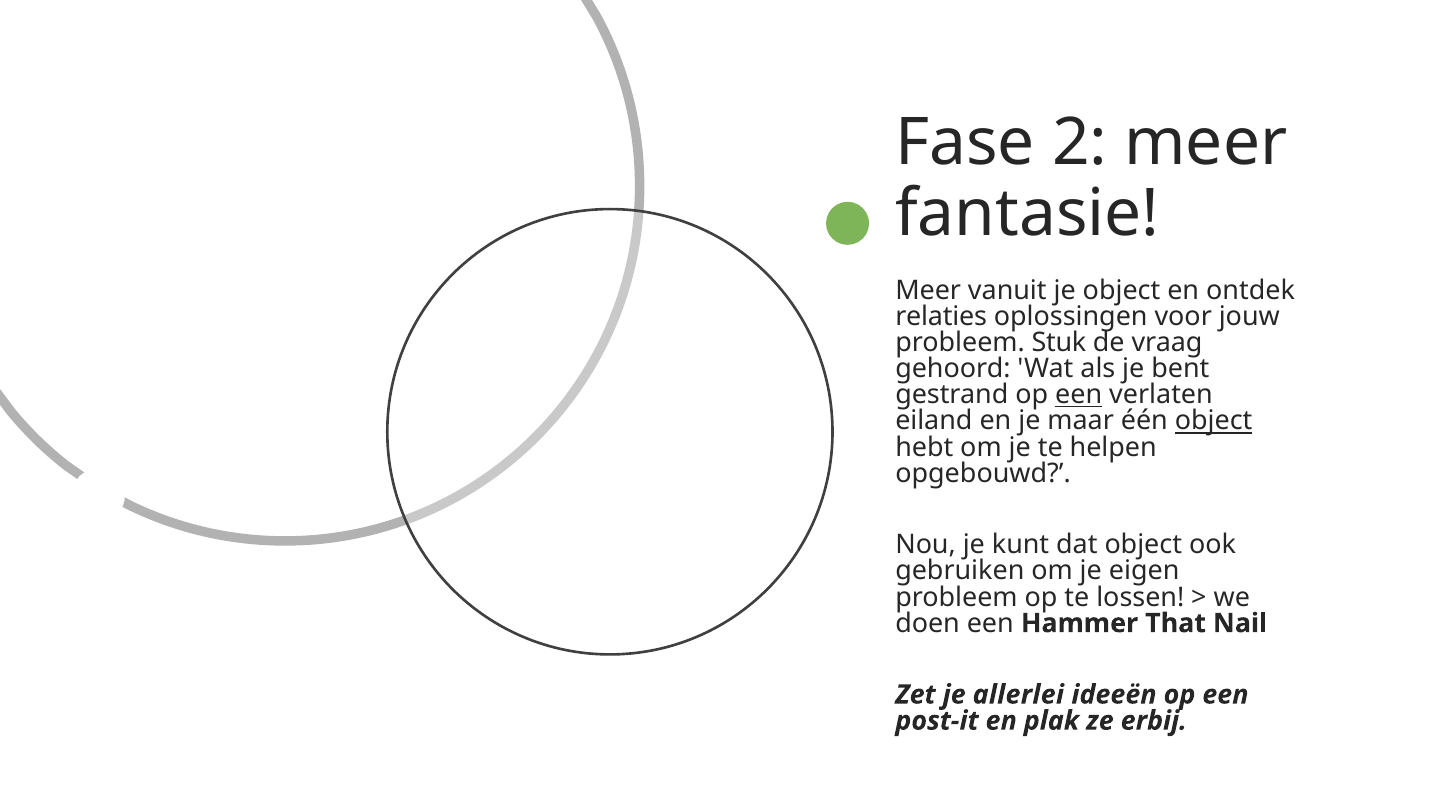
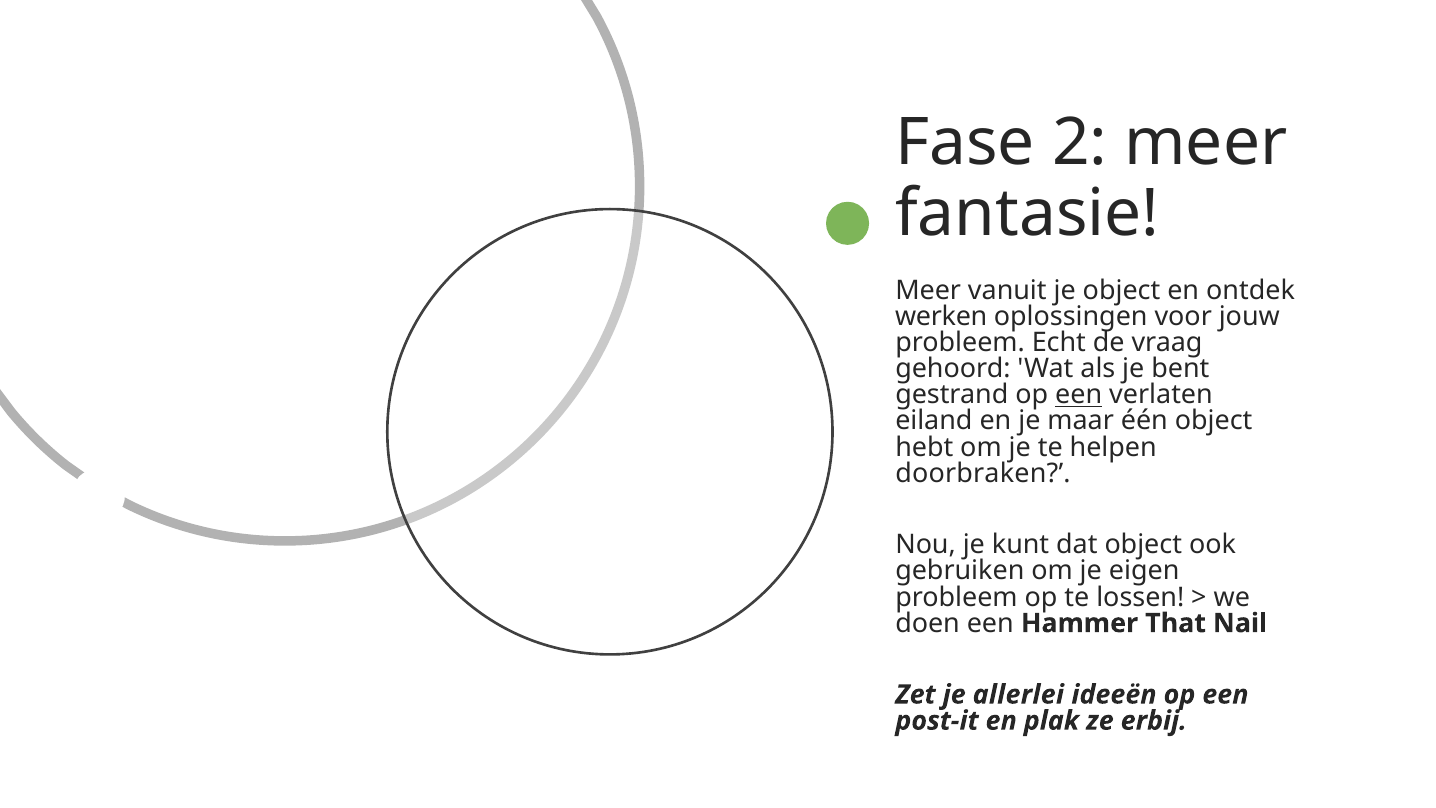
relaties: relaties -> werken (941, 316)
Stuk: Stuk -> Echt (1059, 342)
object underline: present -> none (1214, 421)
opgebouwd: opgebouwd -> doorbraken (983, 473)
